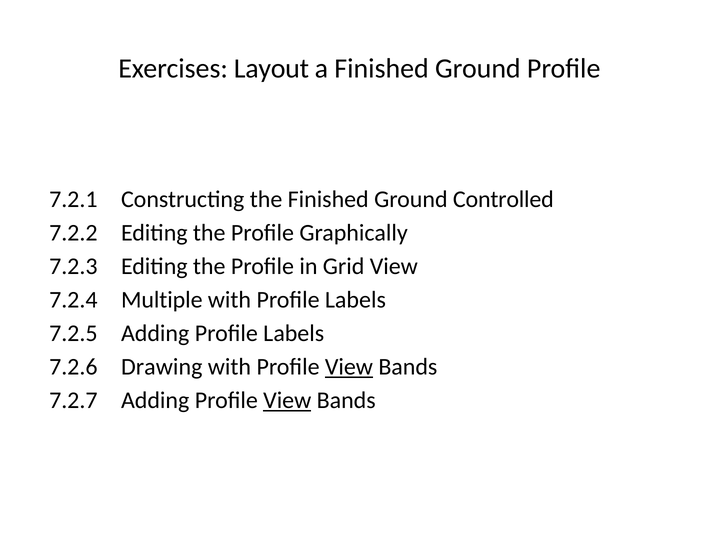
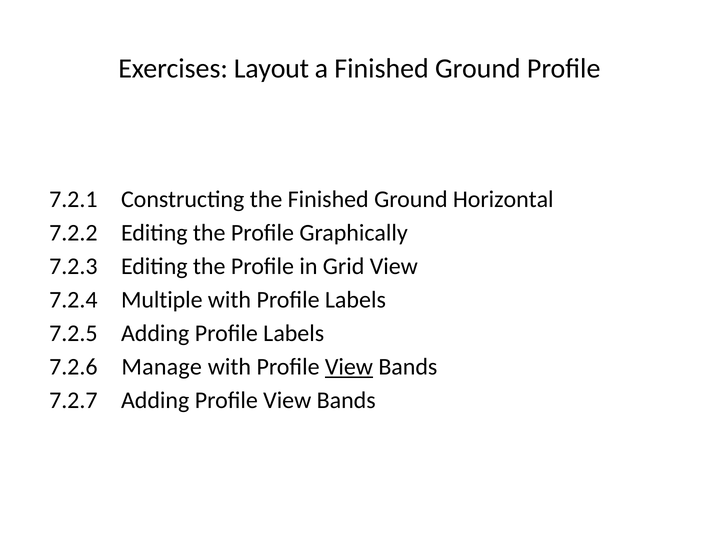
Controlled: Controlled -> Horizontal (503, 199)
Drawing: Drawing -> Manage (162, 367)
View underline: present -> none (287, 401)
